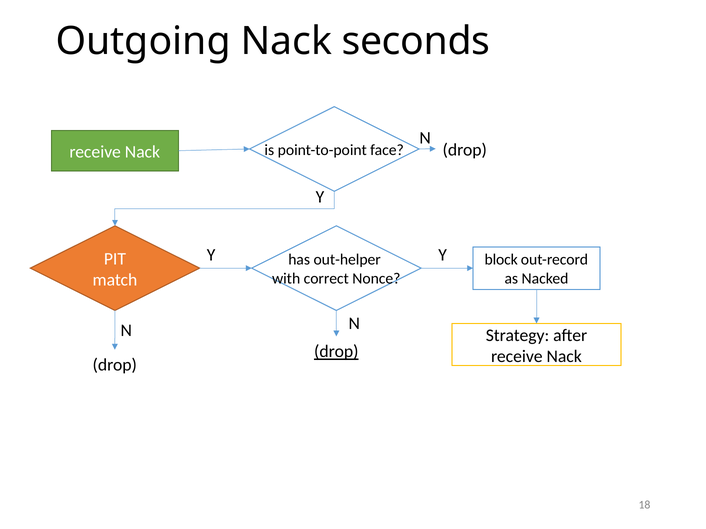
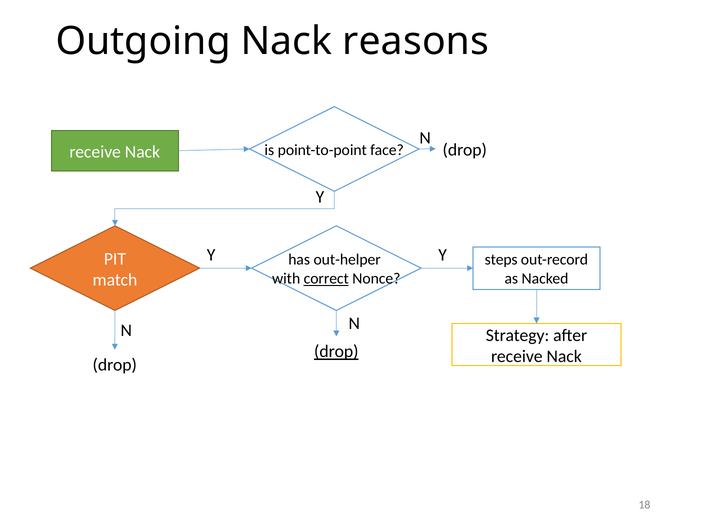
seconds: seconds -> reasons (416, 41)
block: block -> steps (501, 260)
correct underline: none -> present (326, 279)
